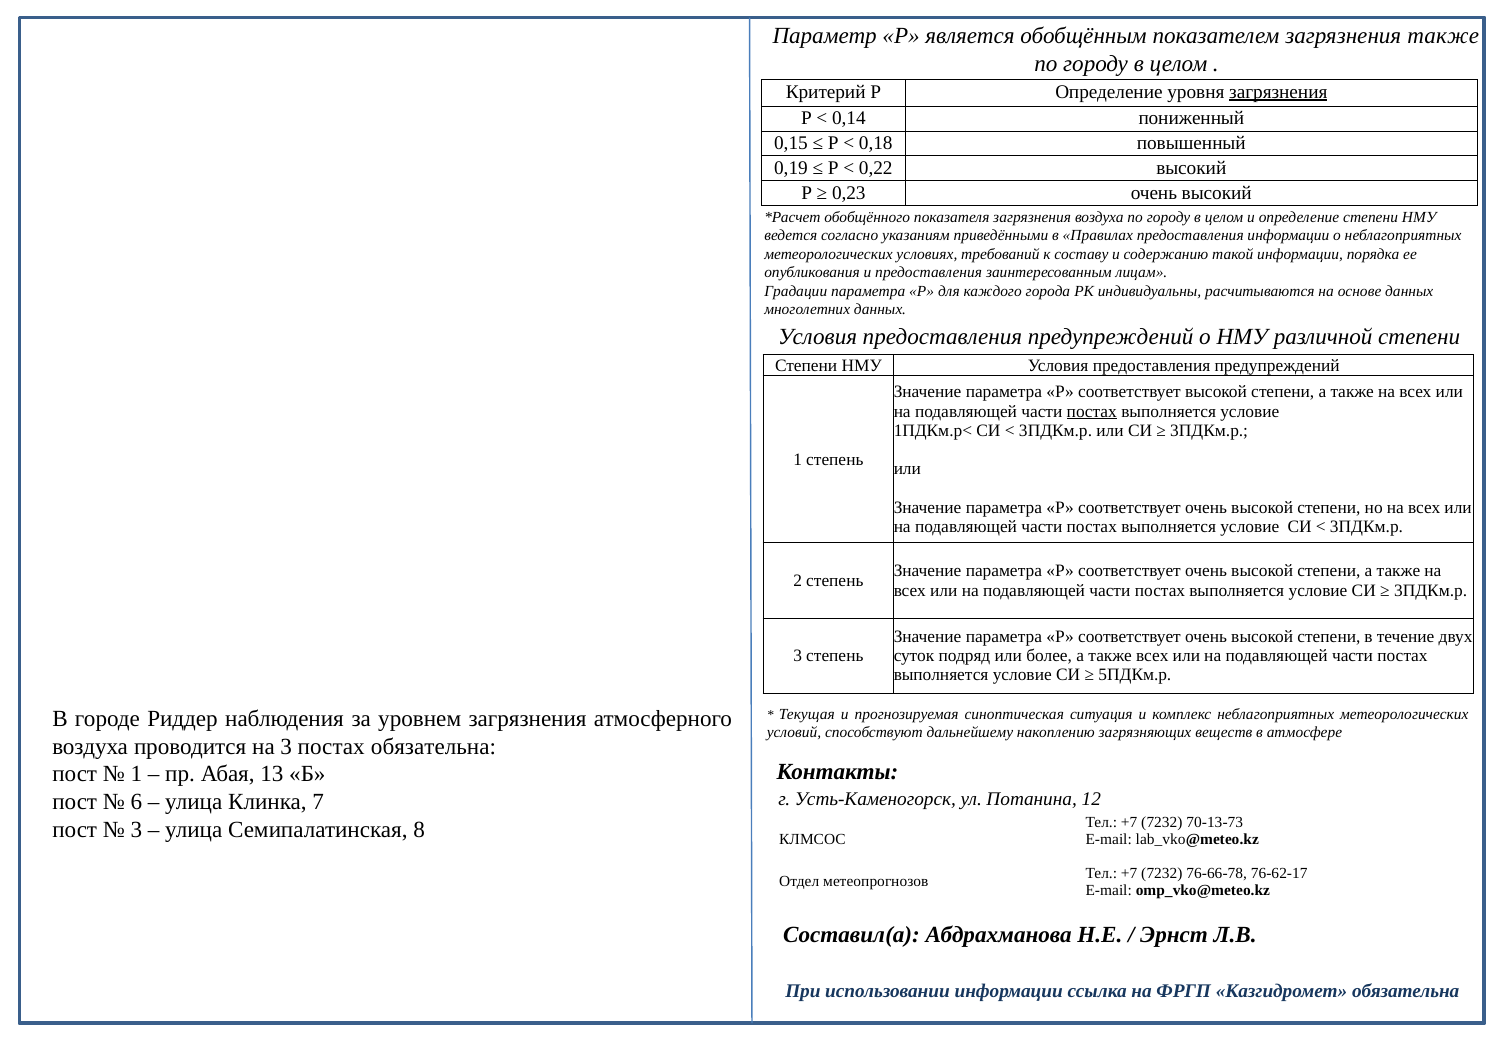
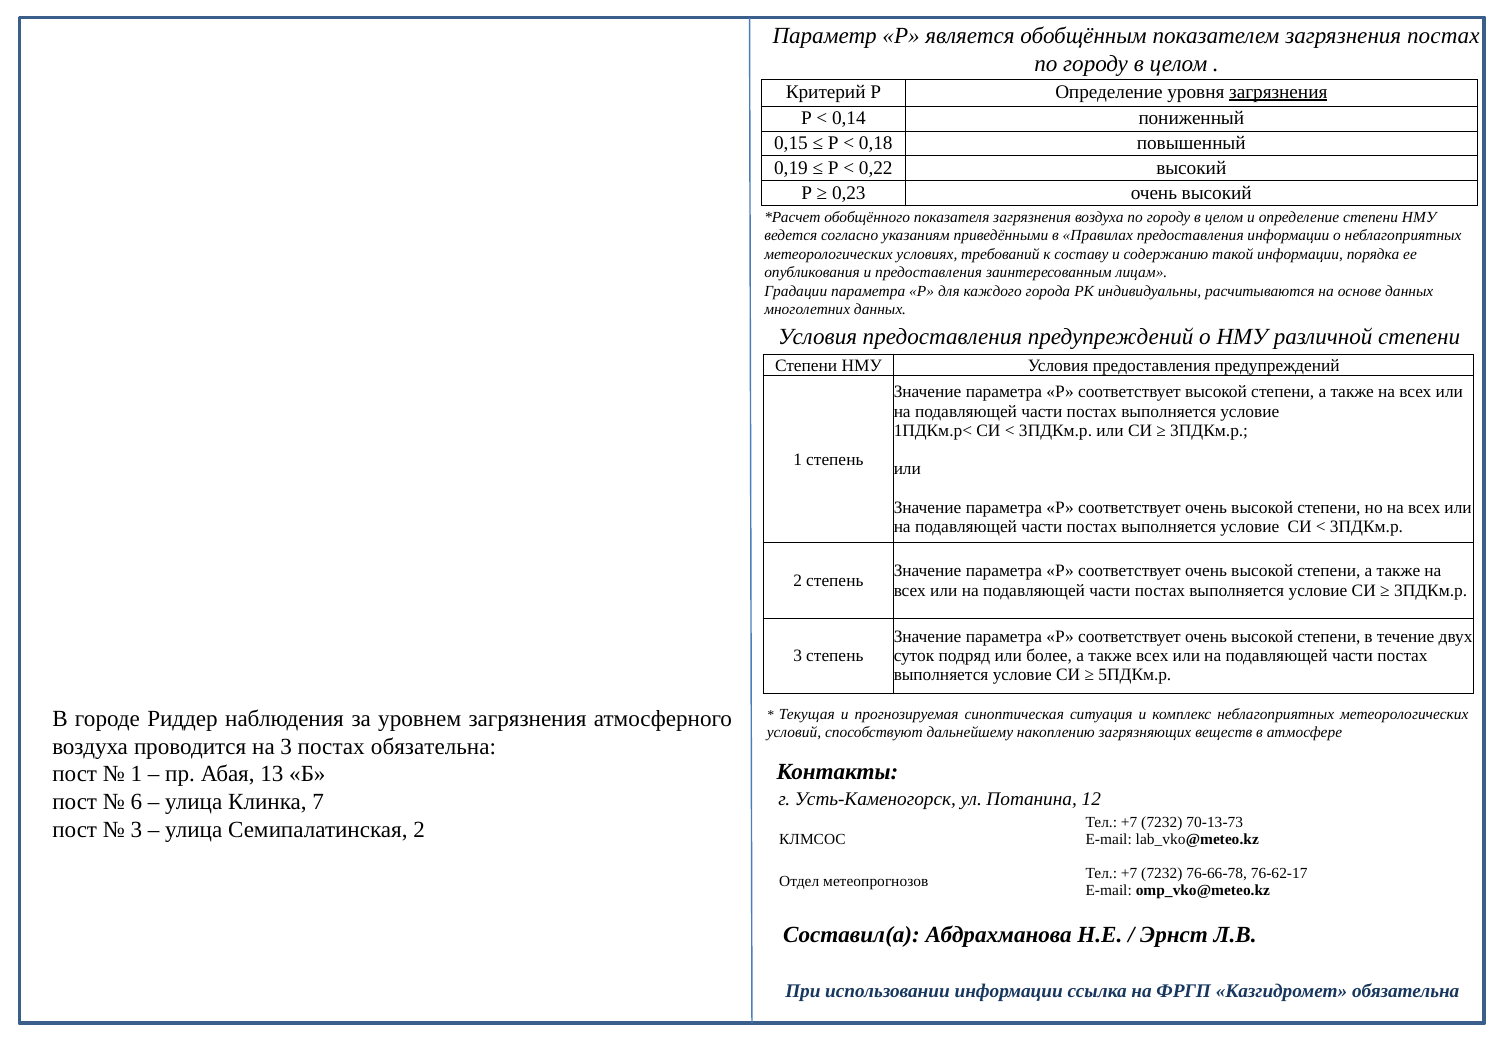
загрязнения также: также -> постах (1443, 36)
постах underline: present -> none (1092, 412)
Семипалатинская 8: 8 -> 2 (419, 830)
